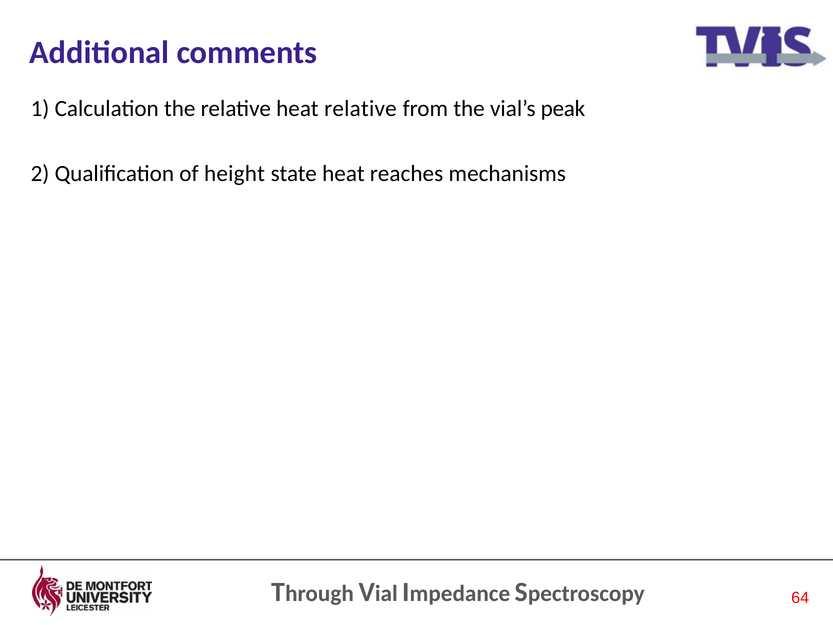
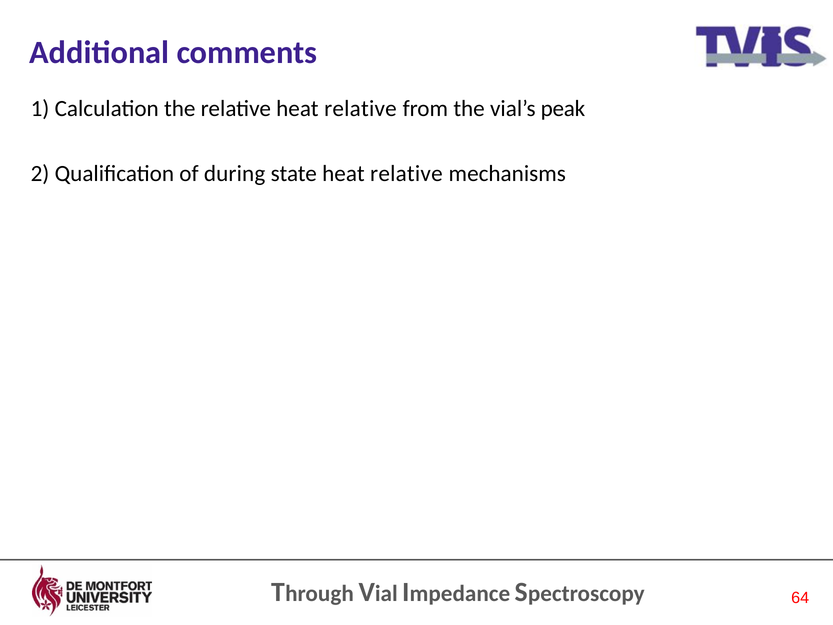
height: height -> during (235, 174)
state heat reaches: reaches -> relative (406, 174)
